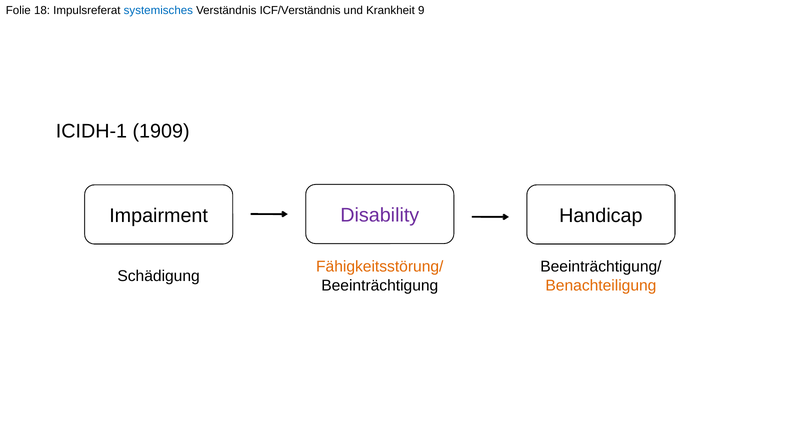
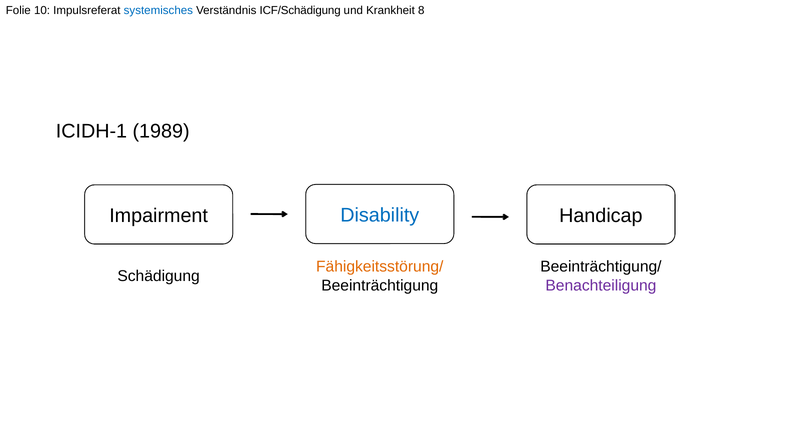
18: 18 -> 10 (42, 11)
ICF/Verständnis: ICF/Verständnis -> ICF/Schädigung (300, 11)
9: 9 -> 8 (421, 11)
1909: 1909 -> 1989 (161, 131)
Disability colour: purple -> blue (380, 216)
Benachteiligung colour: orange -> purple (601, 286)
